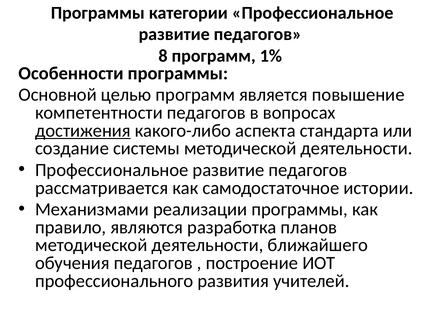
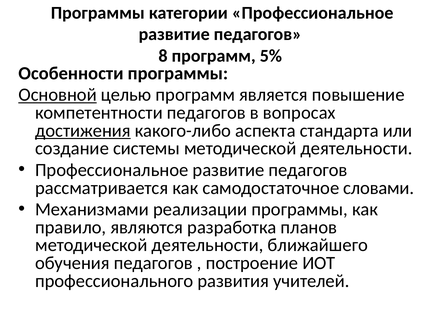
1%: 1% -> 5% (271, 56)
Основной underline: none -> present (58, 95)
истории: истории -> словами (379, 188)
